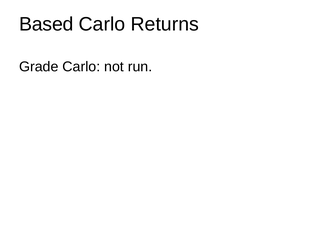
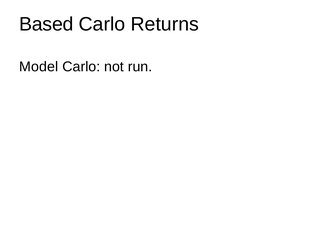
Grade: Grade -> Model (39, 67)
